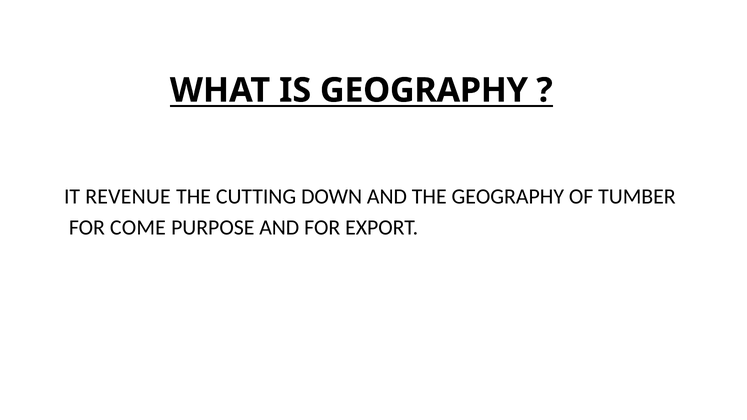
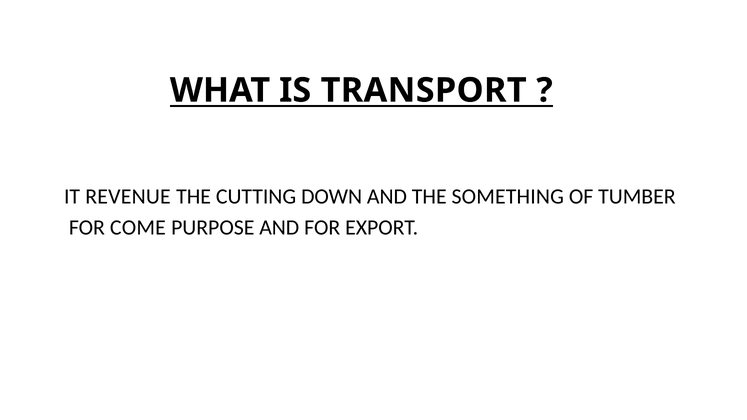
IS GEOGRAPHY: GEOGRAPHY -> TRANSPORT (424, 90)
THE GEOGRAPHY: GEOGRAPHY -> SOMETHING (508, 197)
